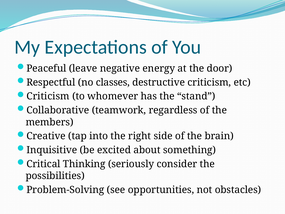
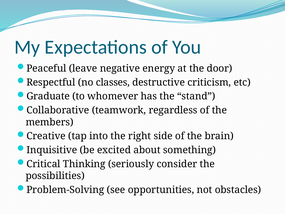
Criticism: Criticism -> Graduate (48, 96)
